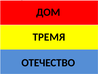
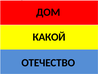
ТРЕМЯ: ТРЕМЯ -> КАКОЙ (49, 37)
